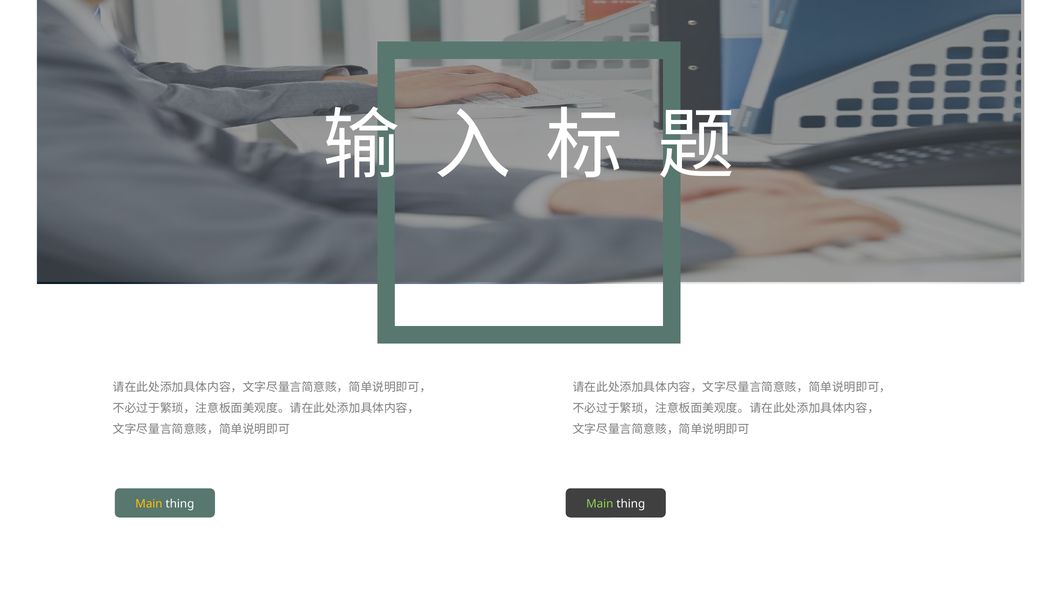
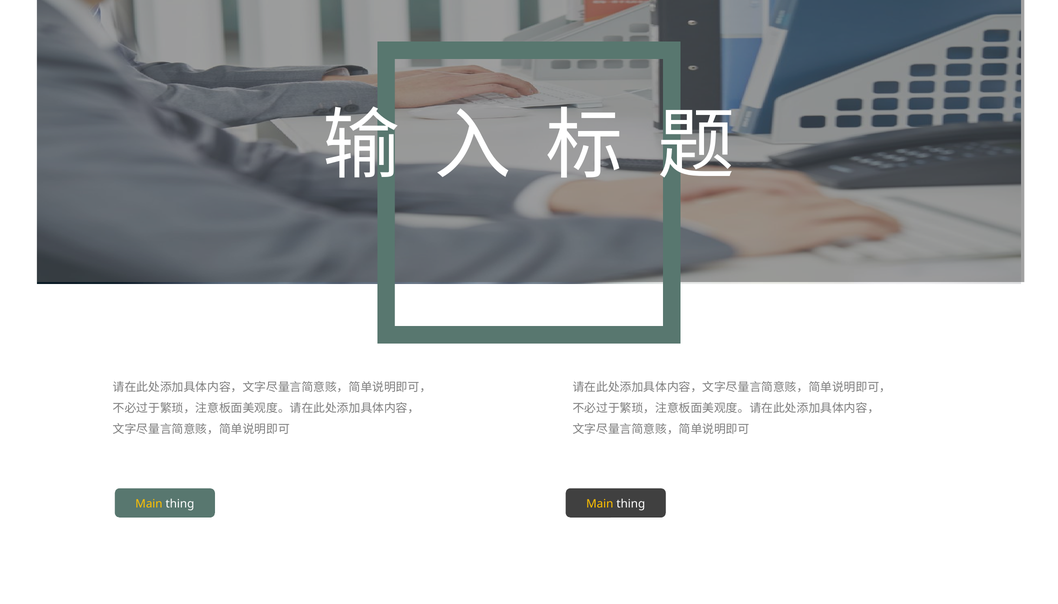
Main colour: light green -> yellow (600, 504)
